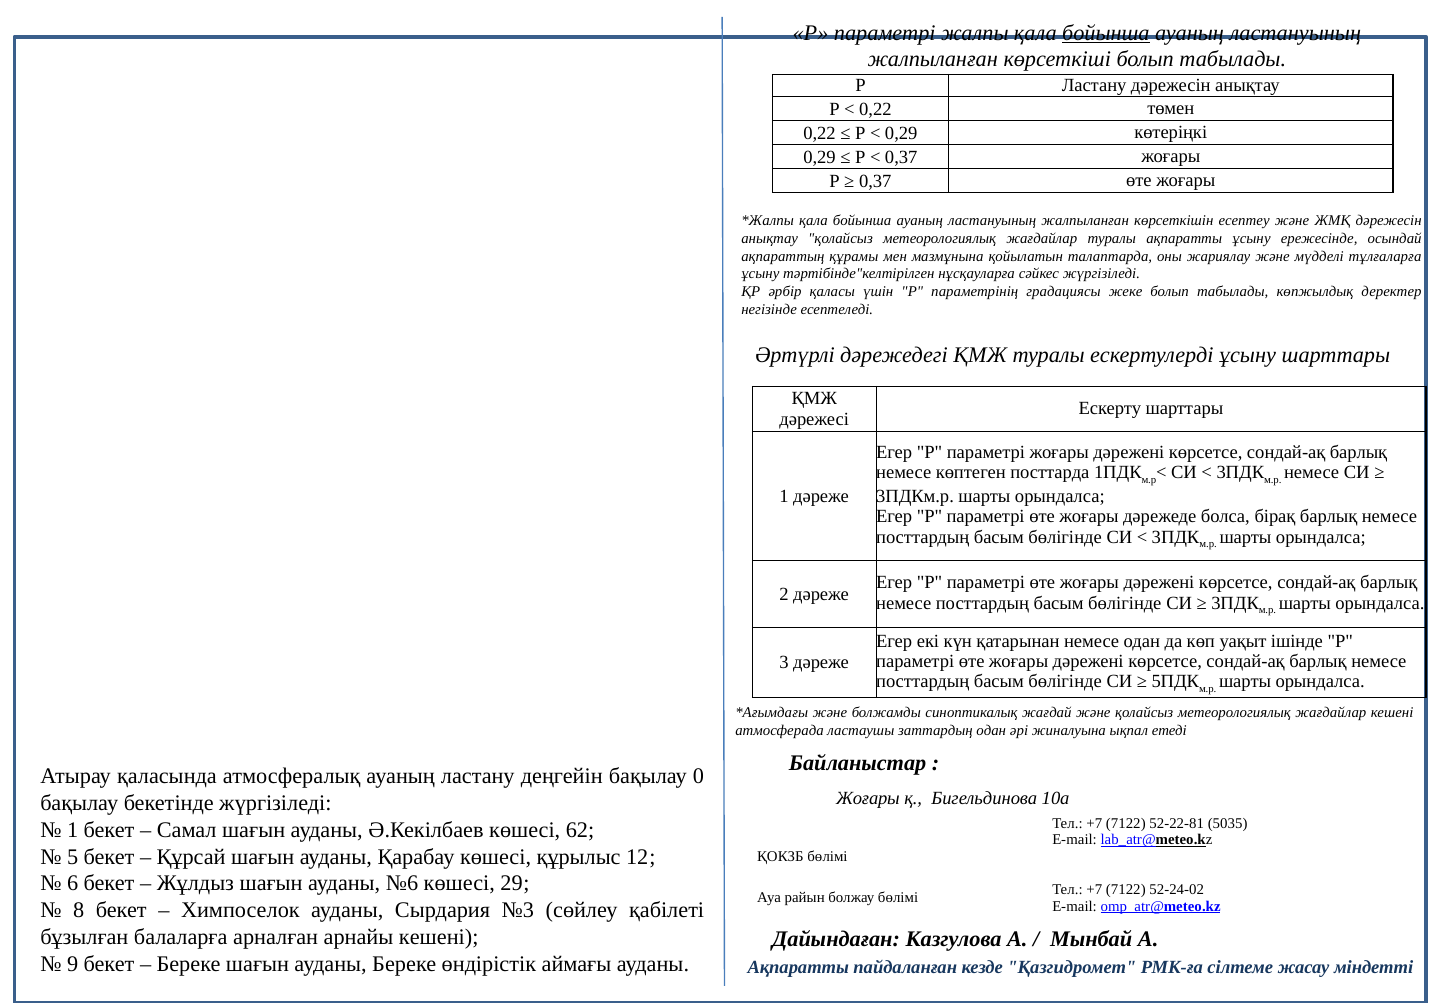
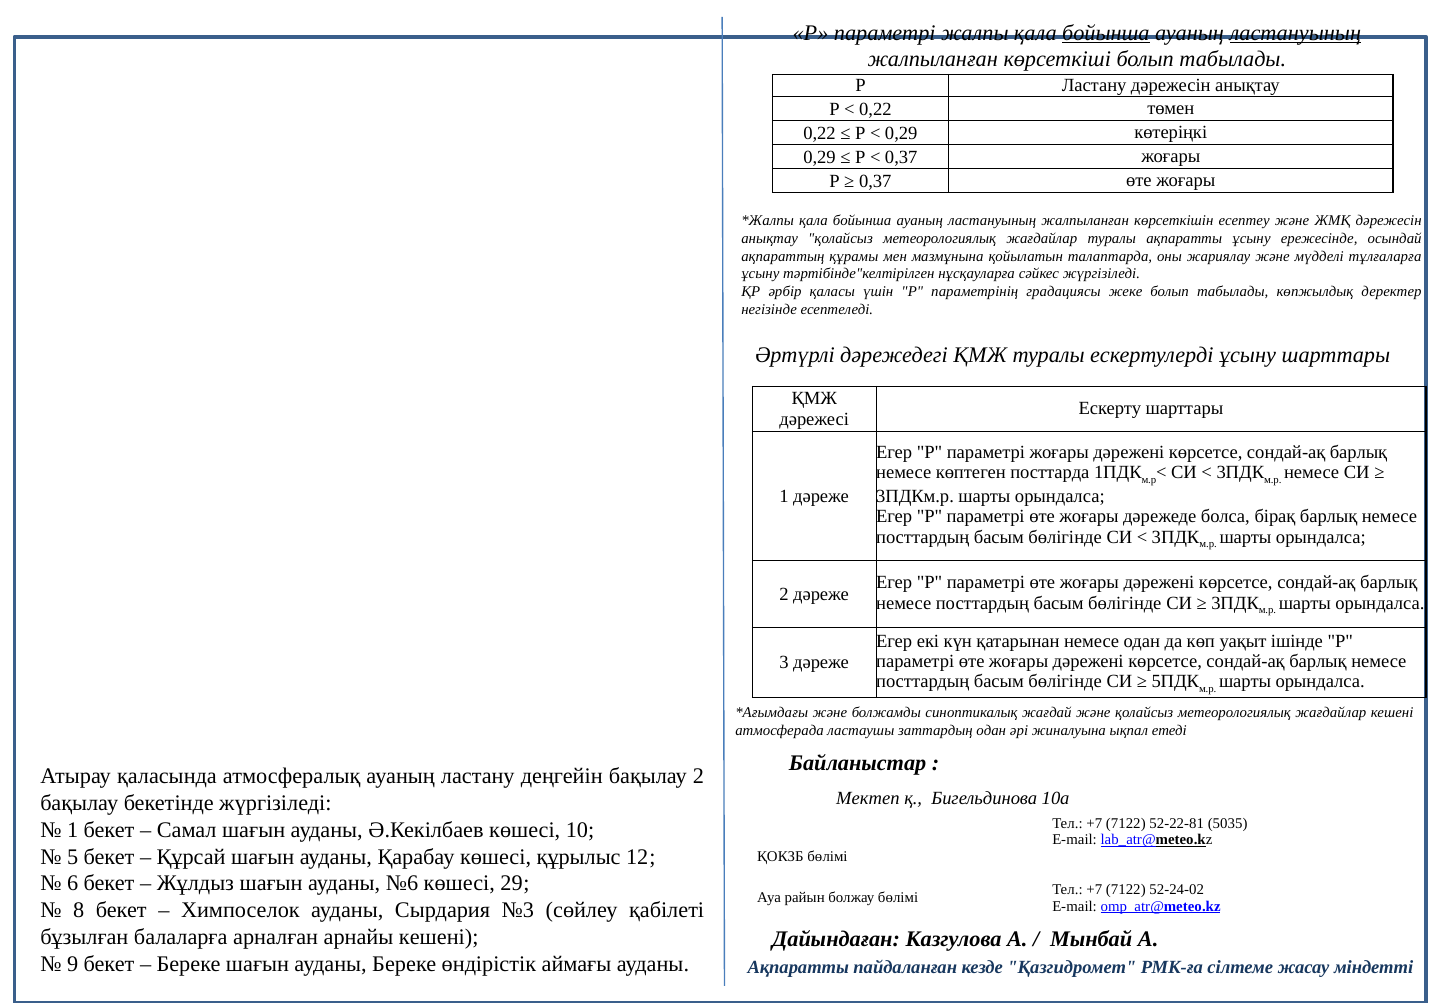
ластануының underline: none -> present (1295, 33)
бақылау 0: 0 -> 2 (699, 777)
Жоғары: Жоғары -> Мектеп (868, 799)
62: 62 -> 10 (580, 830)
